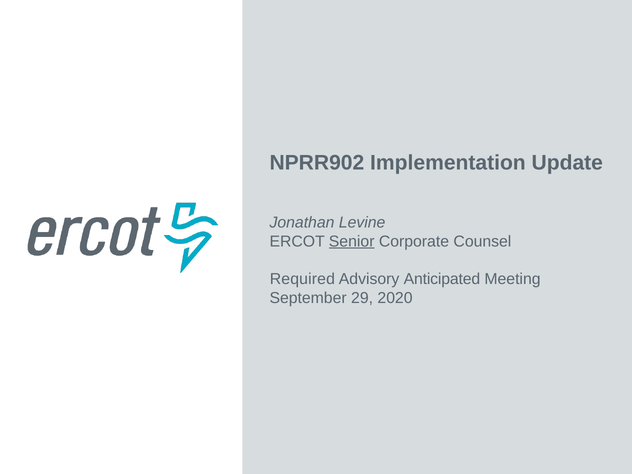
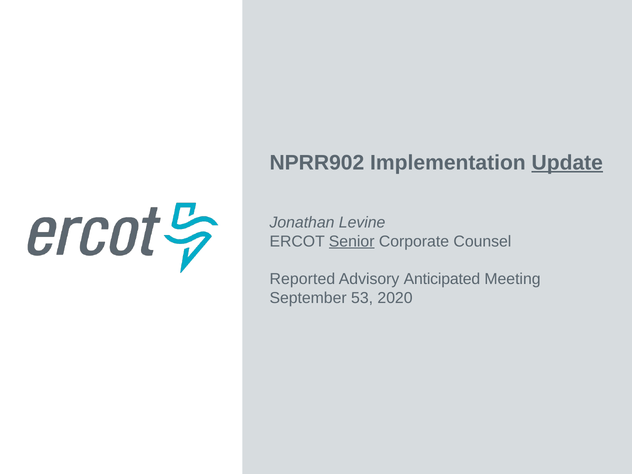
Update underline: none -> present (567, 163)
Required: Required -> Reported (302, 279)
29: 29 -> 53 (362, 298)
